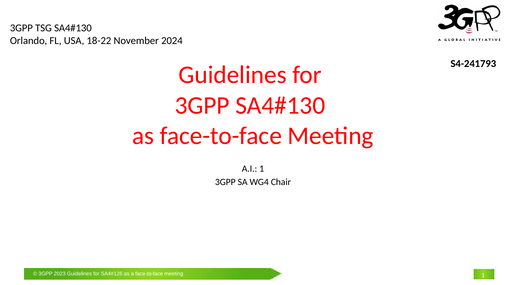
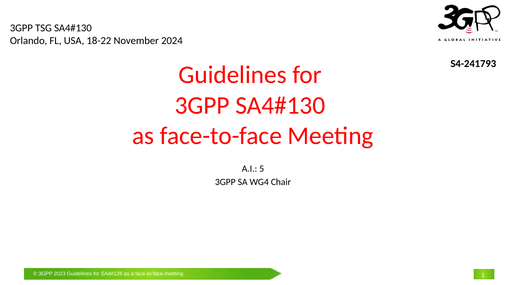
A.I 1: 1 -> 5 (262, 168)
